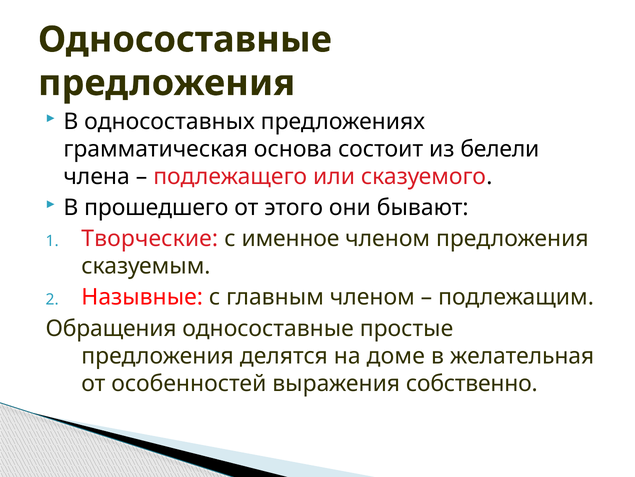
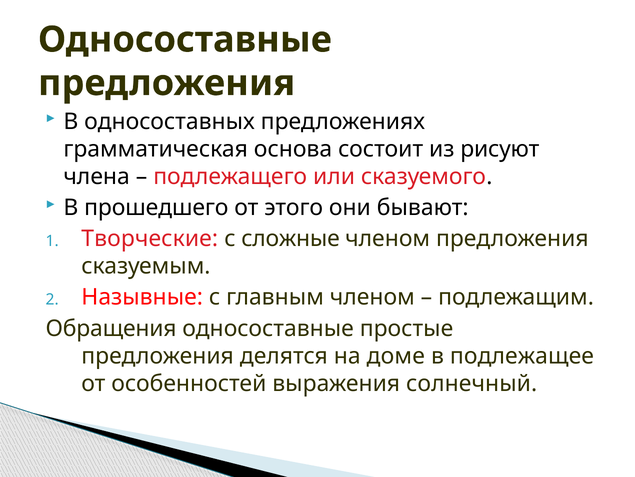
белели: белели -> рисуют (500, 149)
именное: именное -> сложные (291, 238)
желательная: желательная -> подлежащее (522, 355)
собственно: собственно -> солнечный (472, 383)
